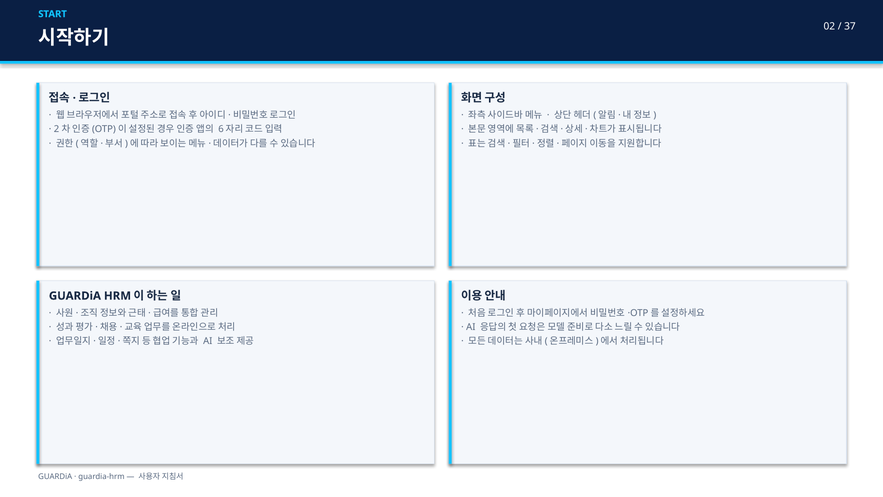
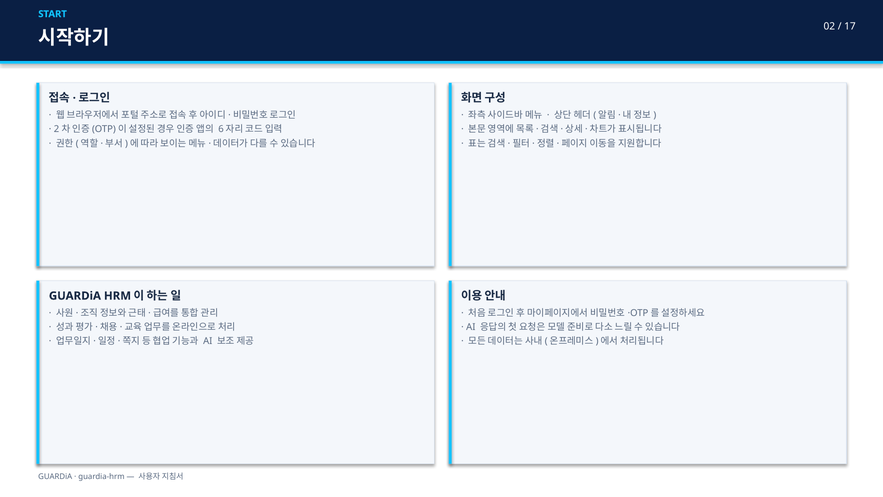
37: 37 -> 17 (850, 26)
